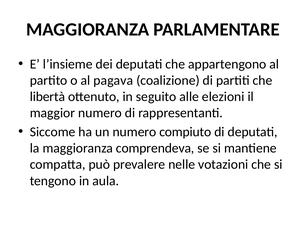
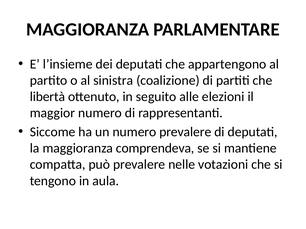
pagava: pagava -> sinistra (113, 81)
numero compiuto: compiuto -> prevalere (185, 132)
